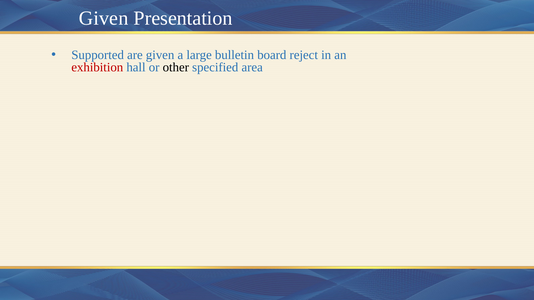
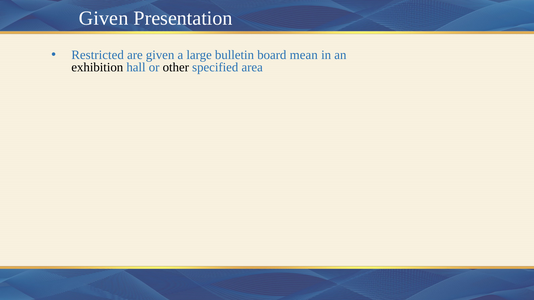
Supported: Supported -> Restricted (98, 55)
reject: reject -> mean (304, 55)
exhibition colour: red -> black (97, 67)
